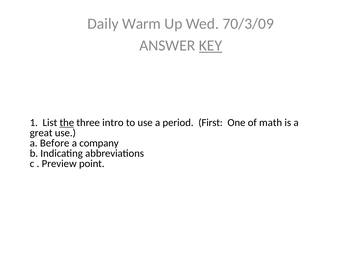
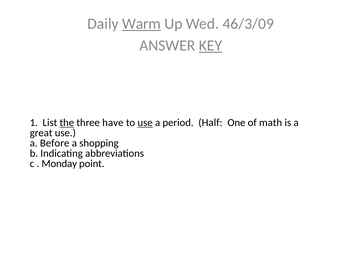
Warm underline: none -> present (141, 24)
70/3/09: 70/3/09 -> 46/3/09 (248, 24)
intro: intro -> have (113, 123)
use underline: none -> present (145, 123)
First: First -> Half (210, 123)
company: company -> shopping (99, 143)
Preview: Preview -> Monday (59, 164)
